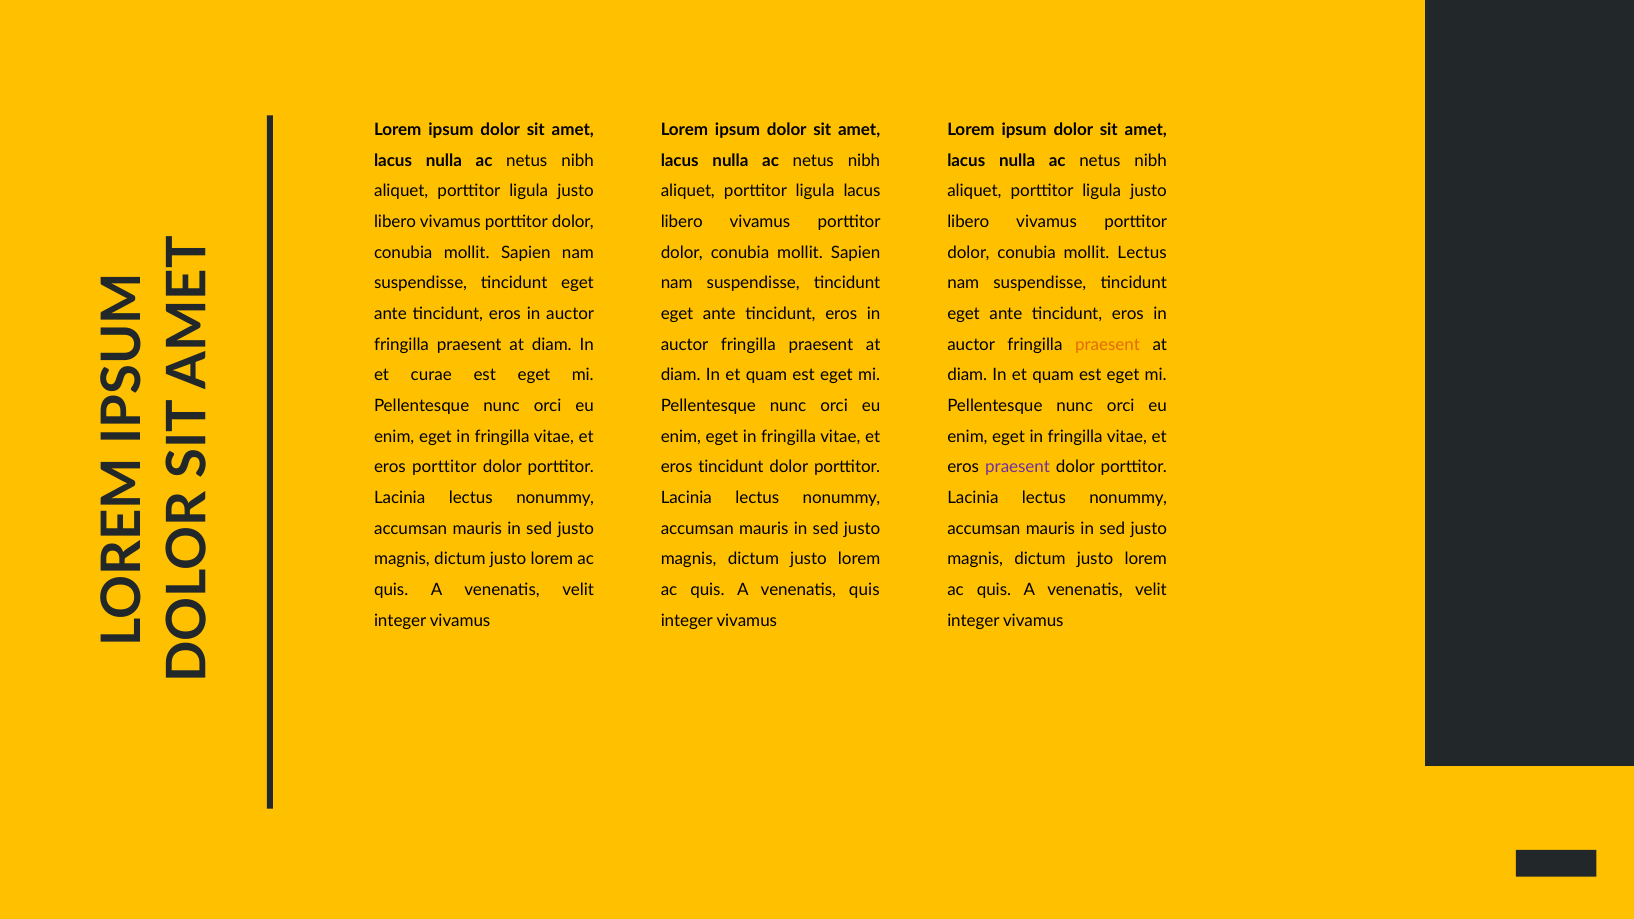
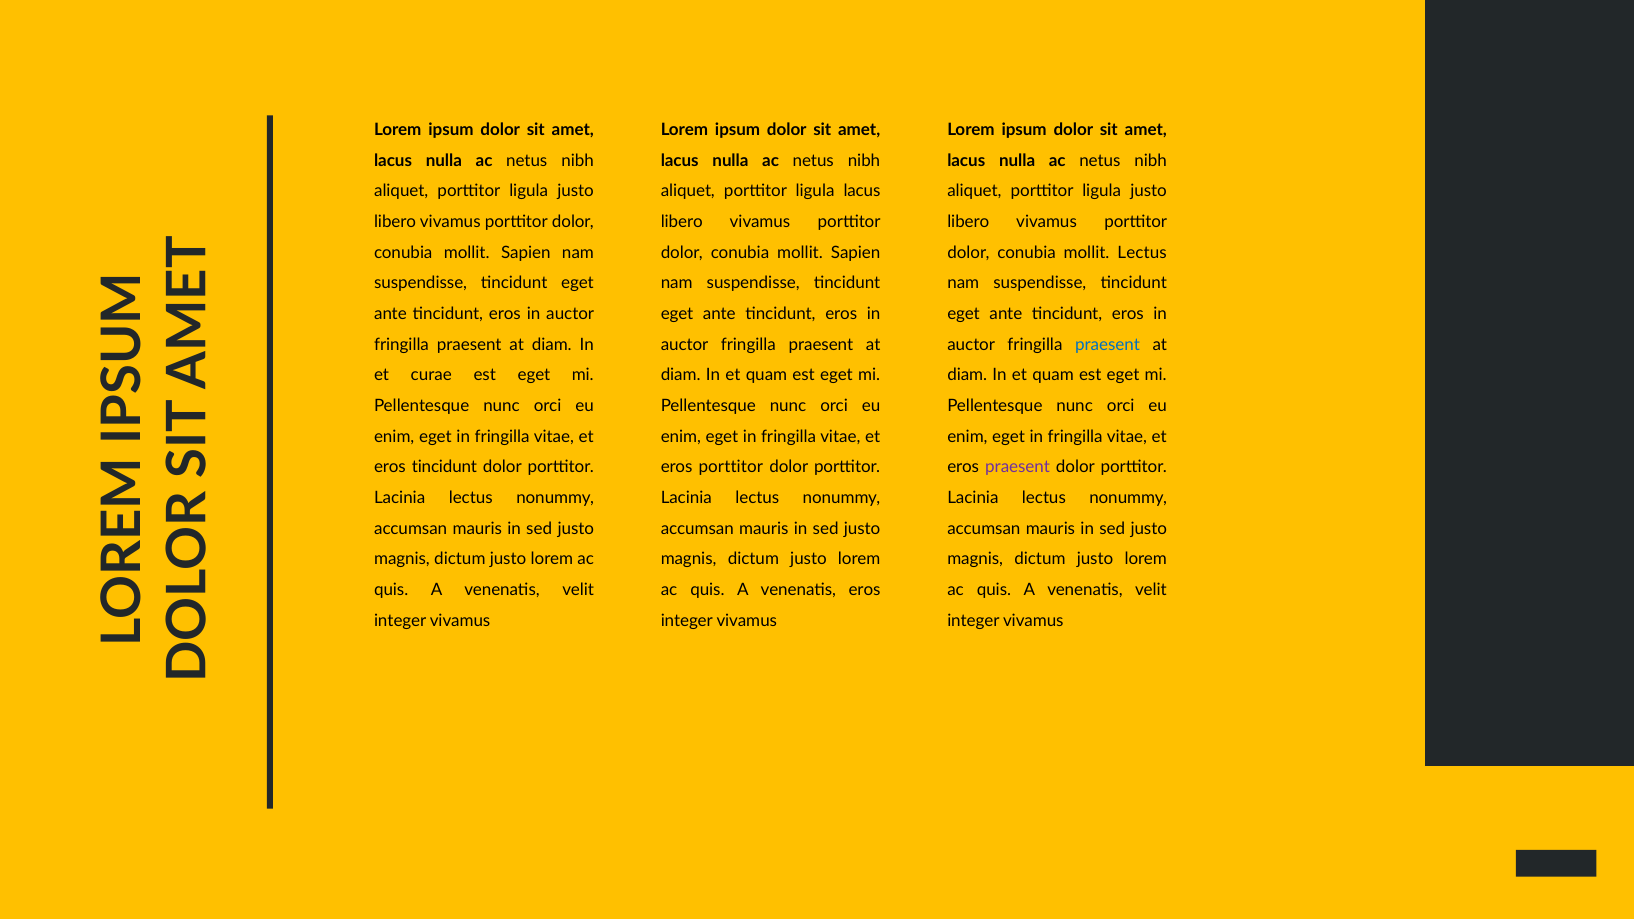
praesent colour: orange -> blue (1108, 345)
eros porttitor: porttitor -> tincidunt (444, 467)
eros tincidunt: tincidunt -> porttitor (731, 467)
venenatis quis: quis -> eros (865, 590)
